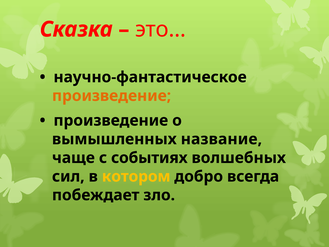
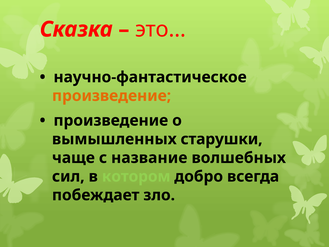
название: название -> старушки (222, 139)
событиях: событиях -> название (149, 158)
котором colour: yellow -> light green (136, 176)
